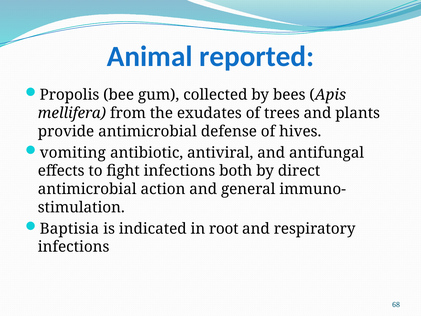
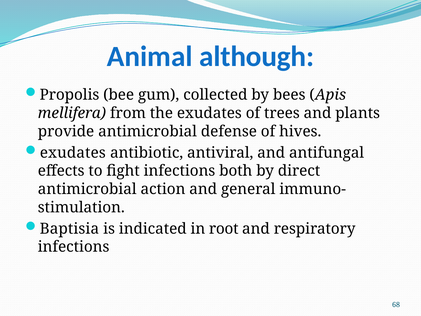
reported: reported -> although (257, 56)
vomiting: vomiting -> exudates (73, 153)
